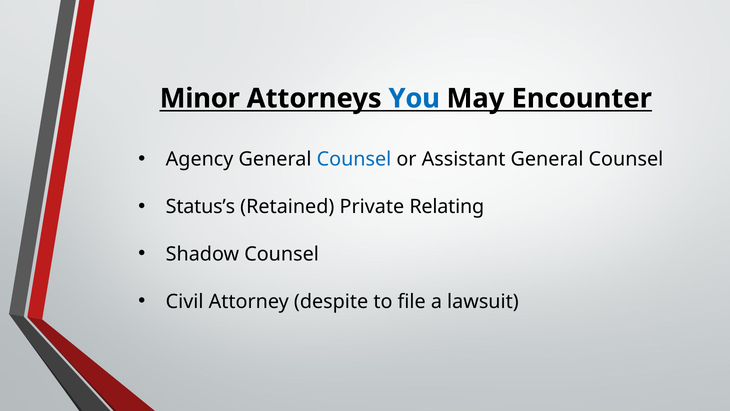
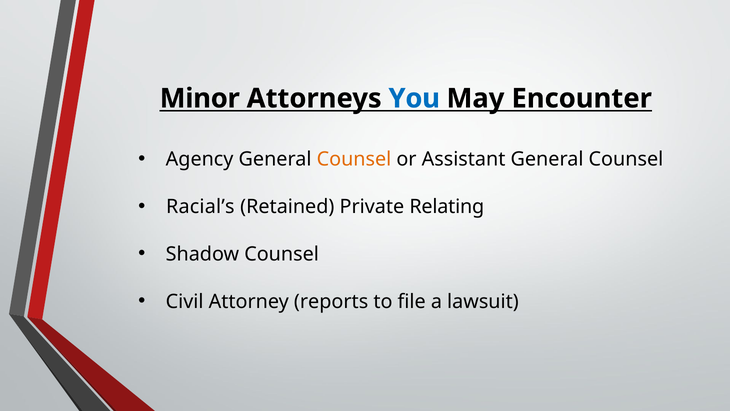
Counsel colour: blue -> orange (354, 159)
Status’s: Status’s -> Racial’s (200, 206)
despite: despite -> reports (331, 301)
